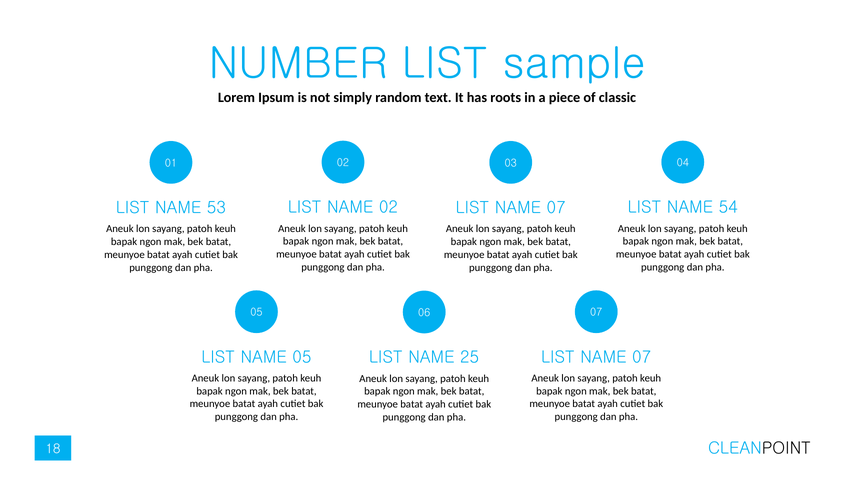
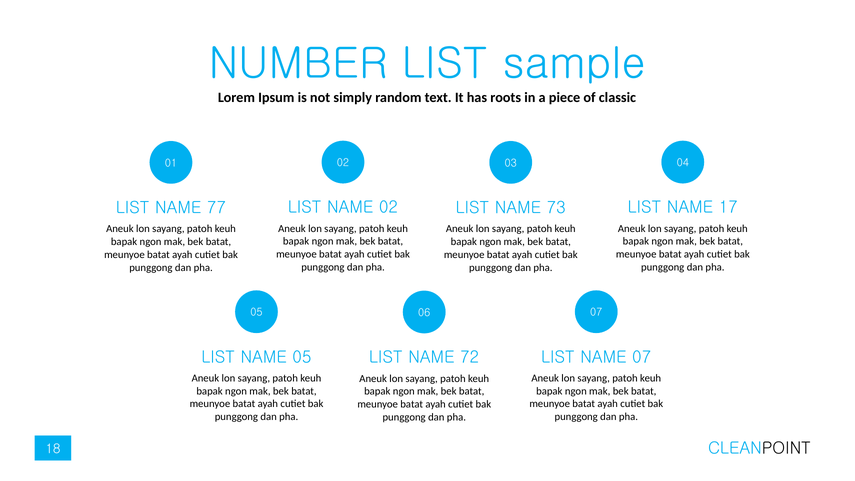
54: 54 -> 17 (728, 207)
53: 53 -> 77 (216, 208)
07: 07 -> 73 (556, 208)
25: 25 -> 72 (470, 357)
